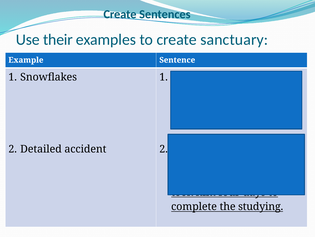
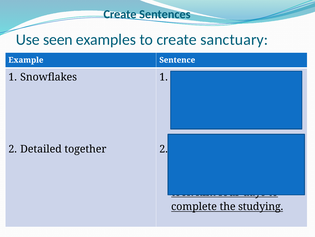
their: their -> seen (58, 40)
accident: accident -> together (85, 149)
